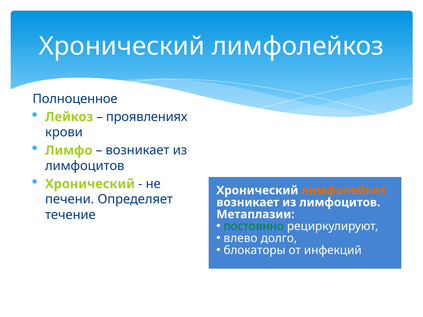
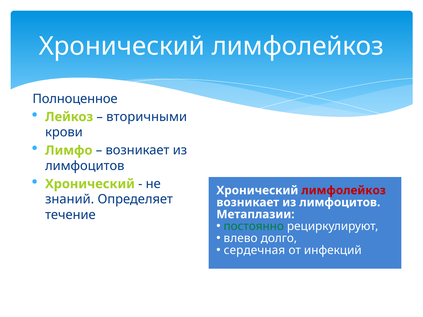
проявлениях: проявлениях -> вторичными (147, 117)
лимфолейкоз colour: orange -> red (344, 191)
печени: печени -> знаний (70, 200)
блокаторы: блокаторы -> сердечная (254, 251)
